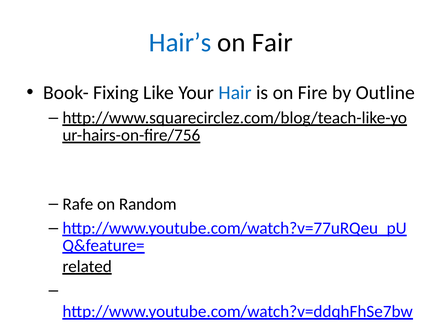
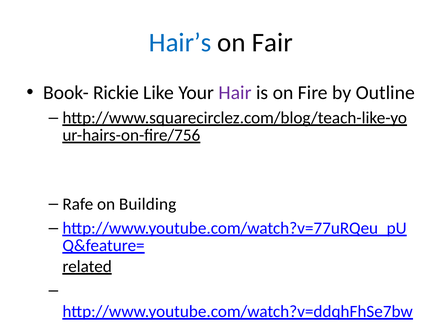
Fixing: Fixing -> Rickie (116, 93)
Hair colour: blue -> purple (235, 93)
Random: Random -> Building (148, 204)
